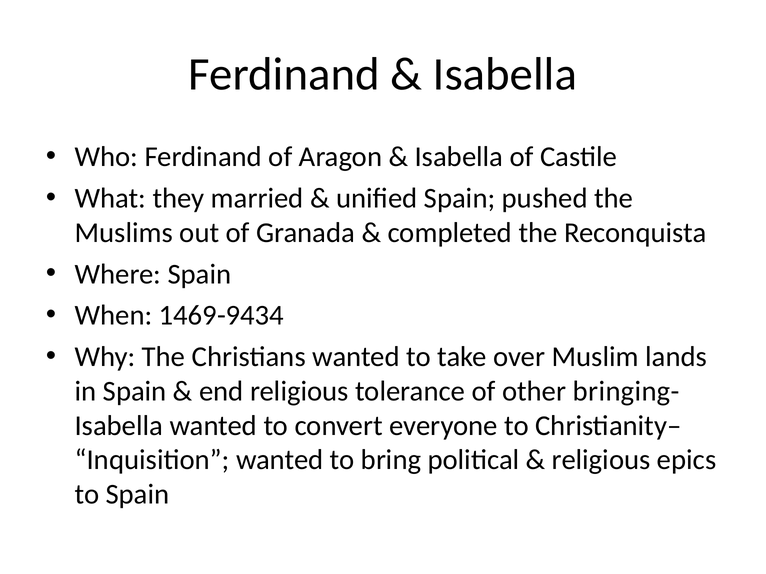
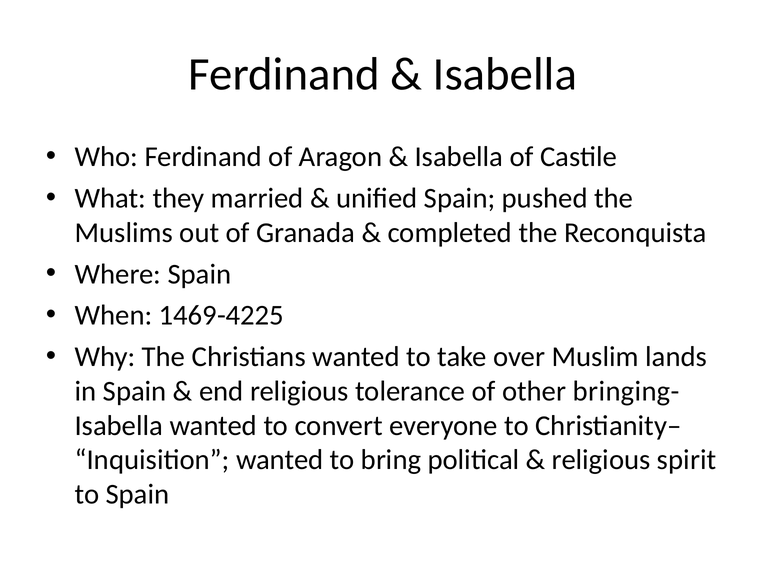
1469-9434: 1469-9434 -> 1469-4225 (221, 316)
epics: epics -> spirit (687, 460)
